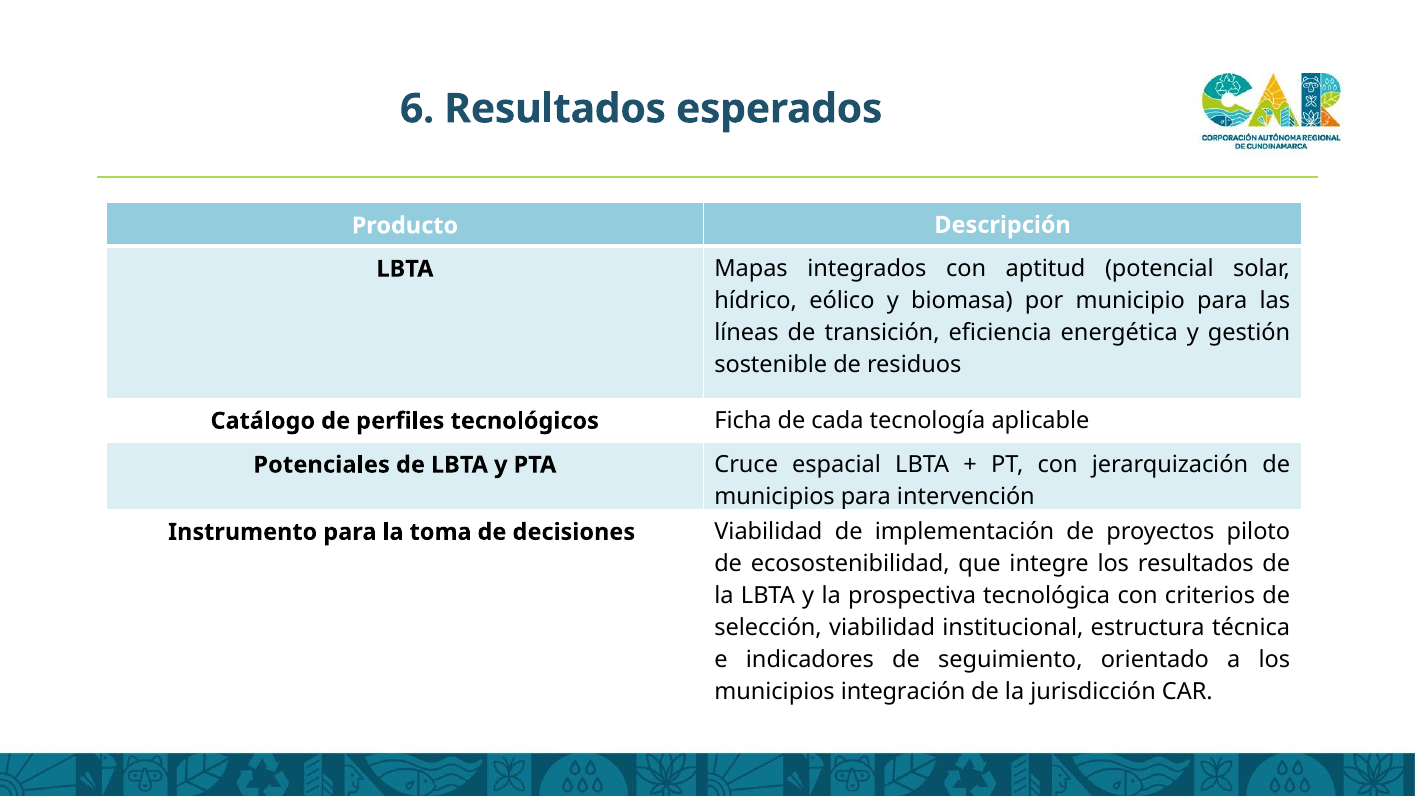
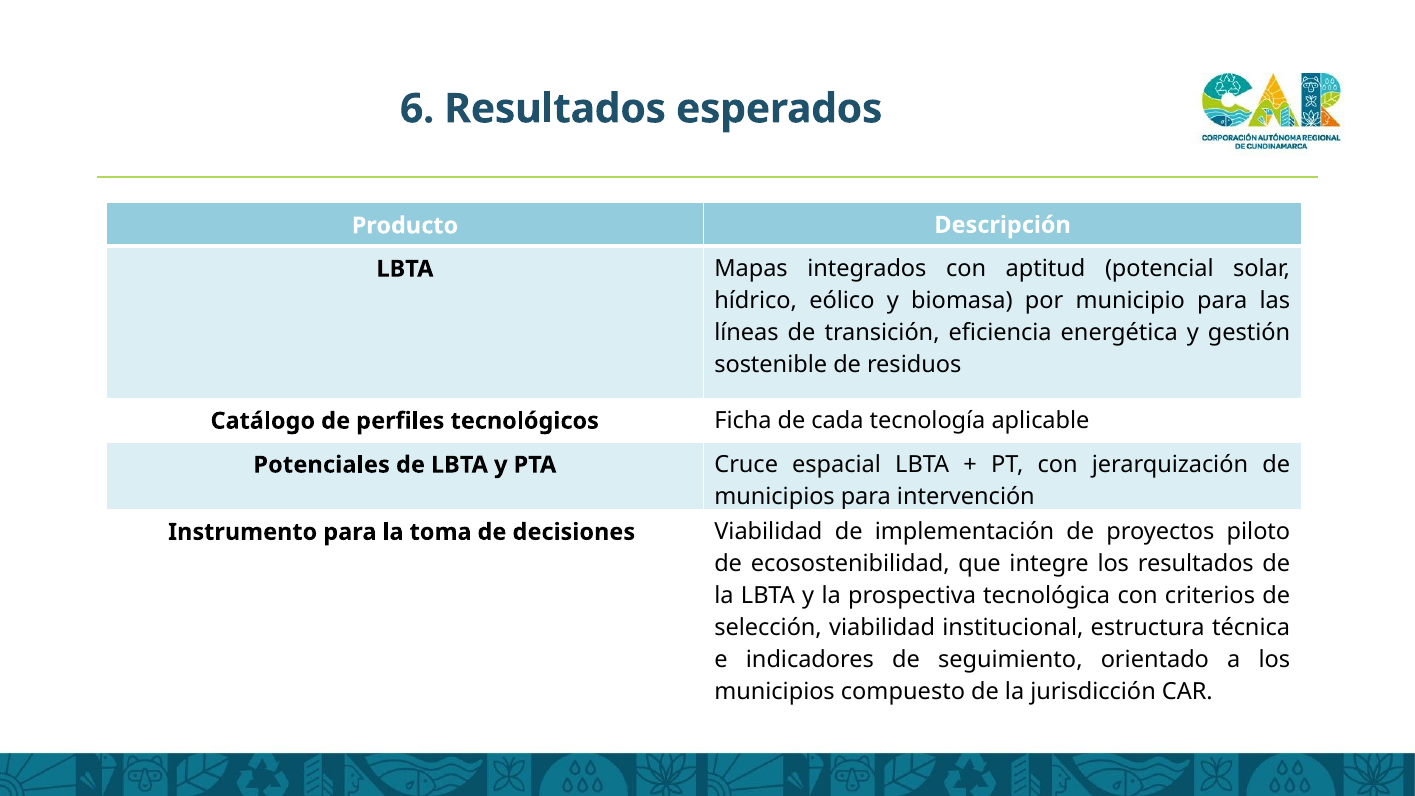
integración: integración -> compuesto (903, 692)
